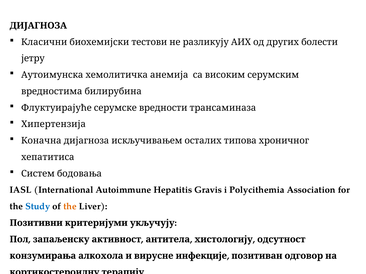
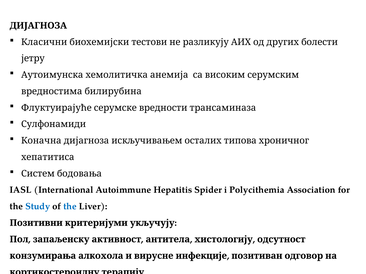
Хипертензија: Хипертензија -> Сулфонамиди (54, 124)
Gravis: Gravis -> Spider (208, 190)
the colour: orange -> blue (70, 207)
